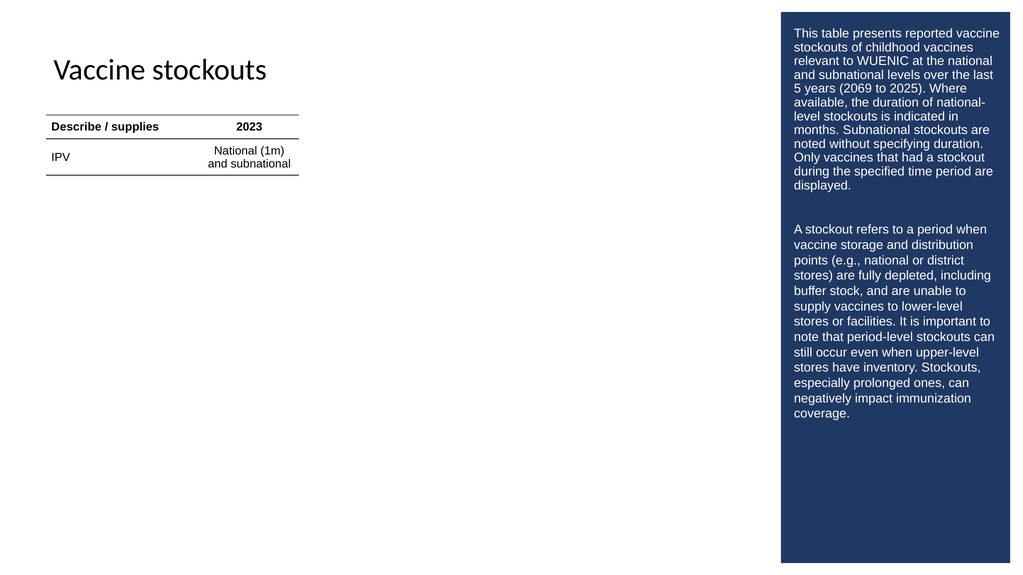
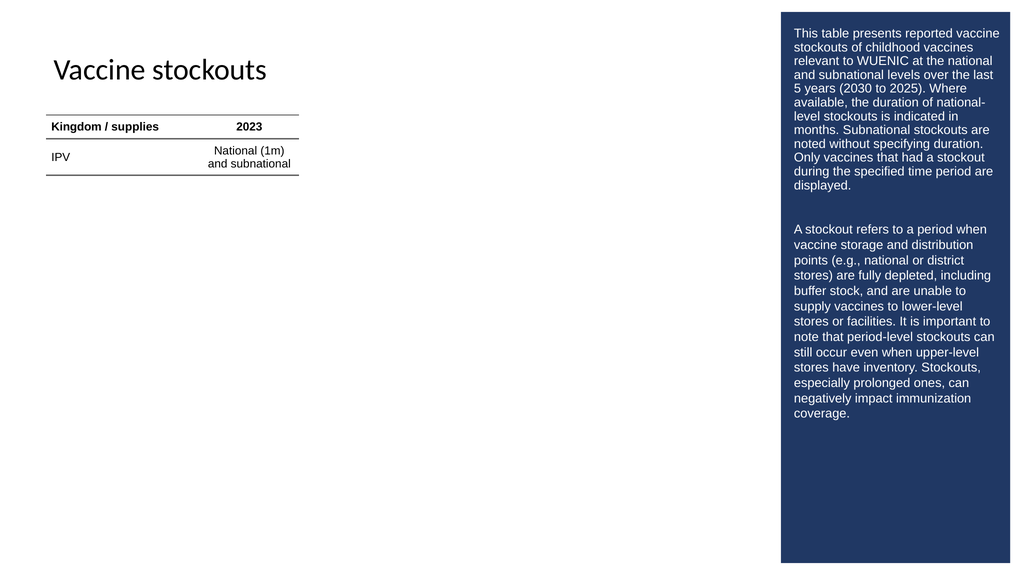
2069: 2069 -> 2030 (856, 89)
Describe: Describe -> Kingdom (76, 127)
